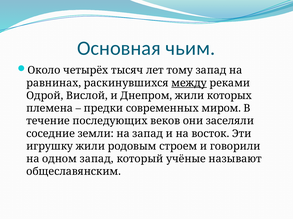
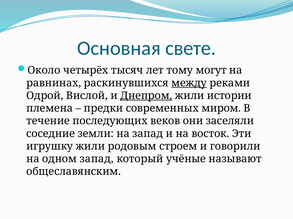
чьим: чьим -> свете (191, 48)
тому запад: запад -> могут (211, 71)
Днепром underline: none -> present (146, 96)
которых: которых -> истории (229, 96)
